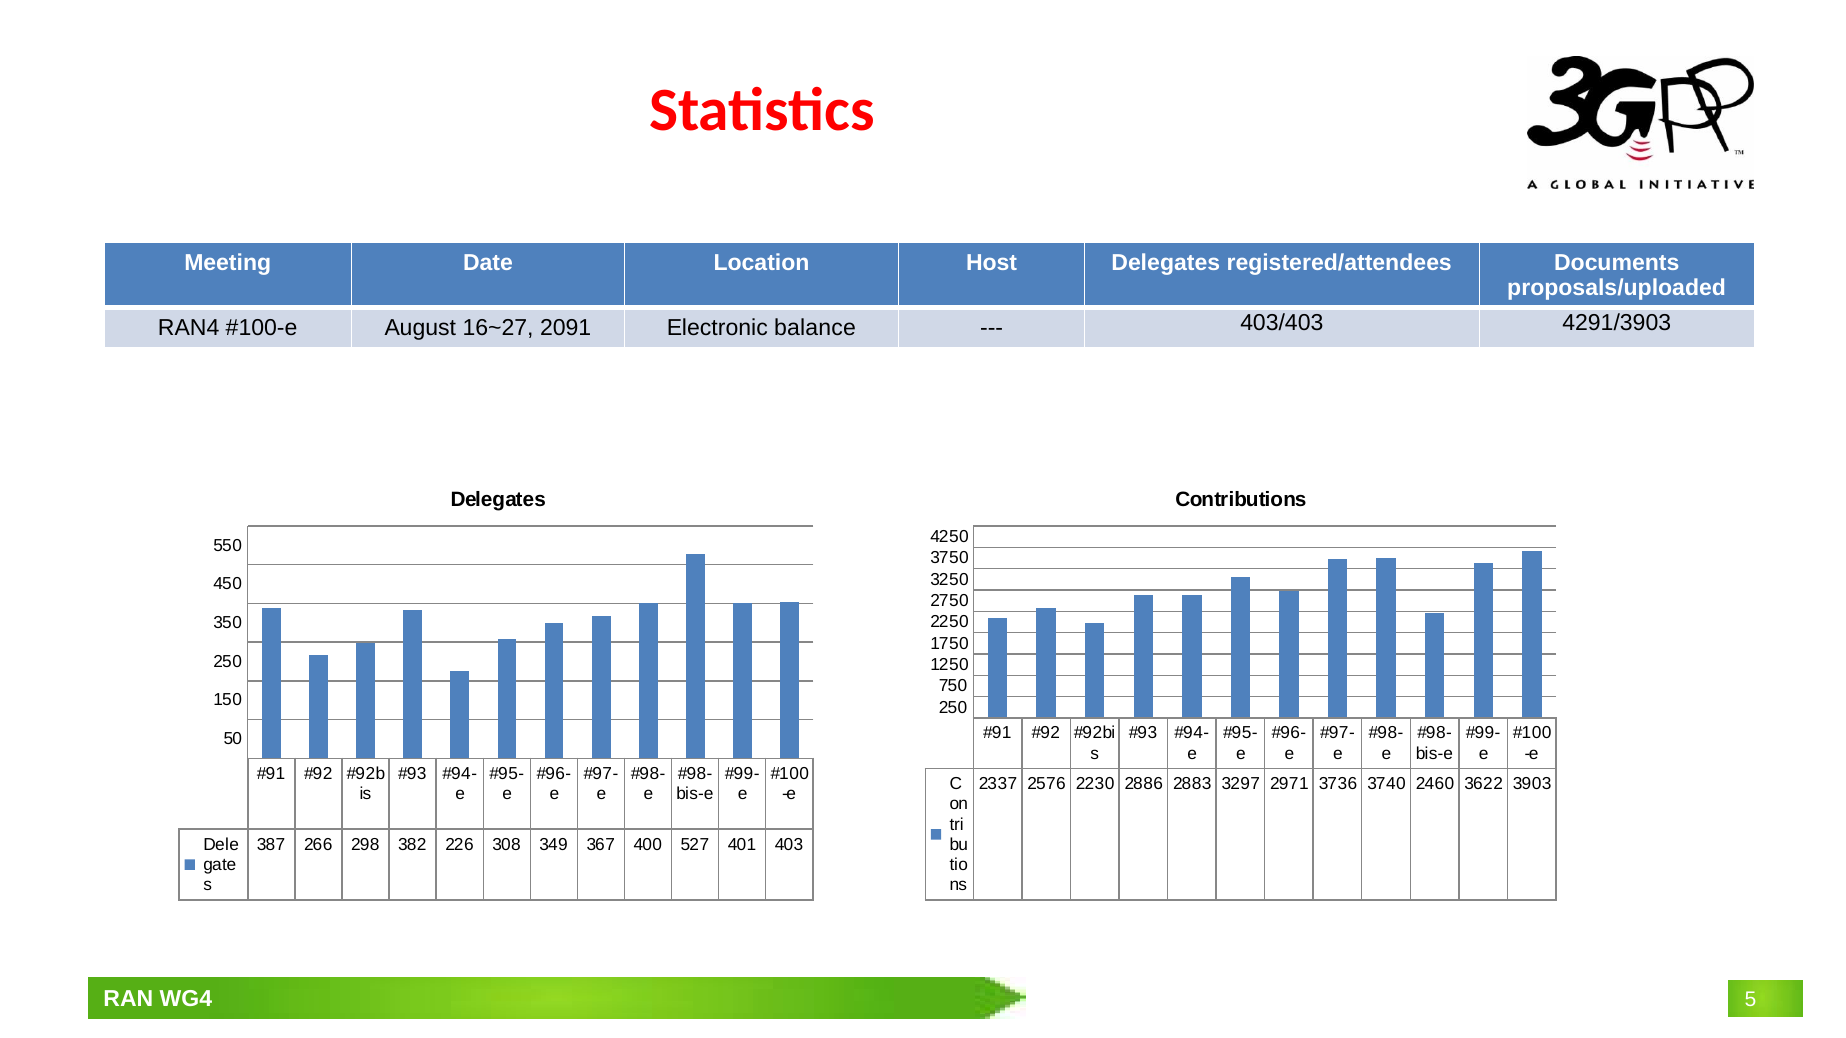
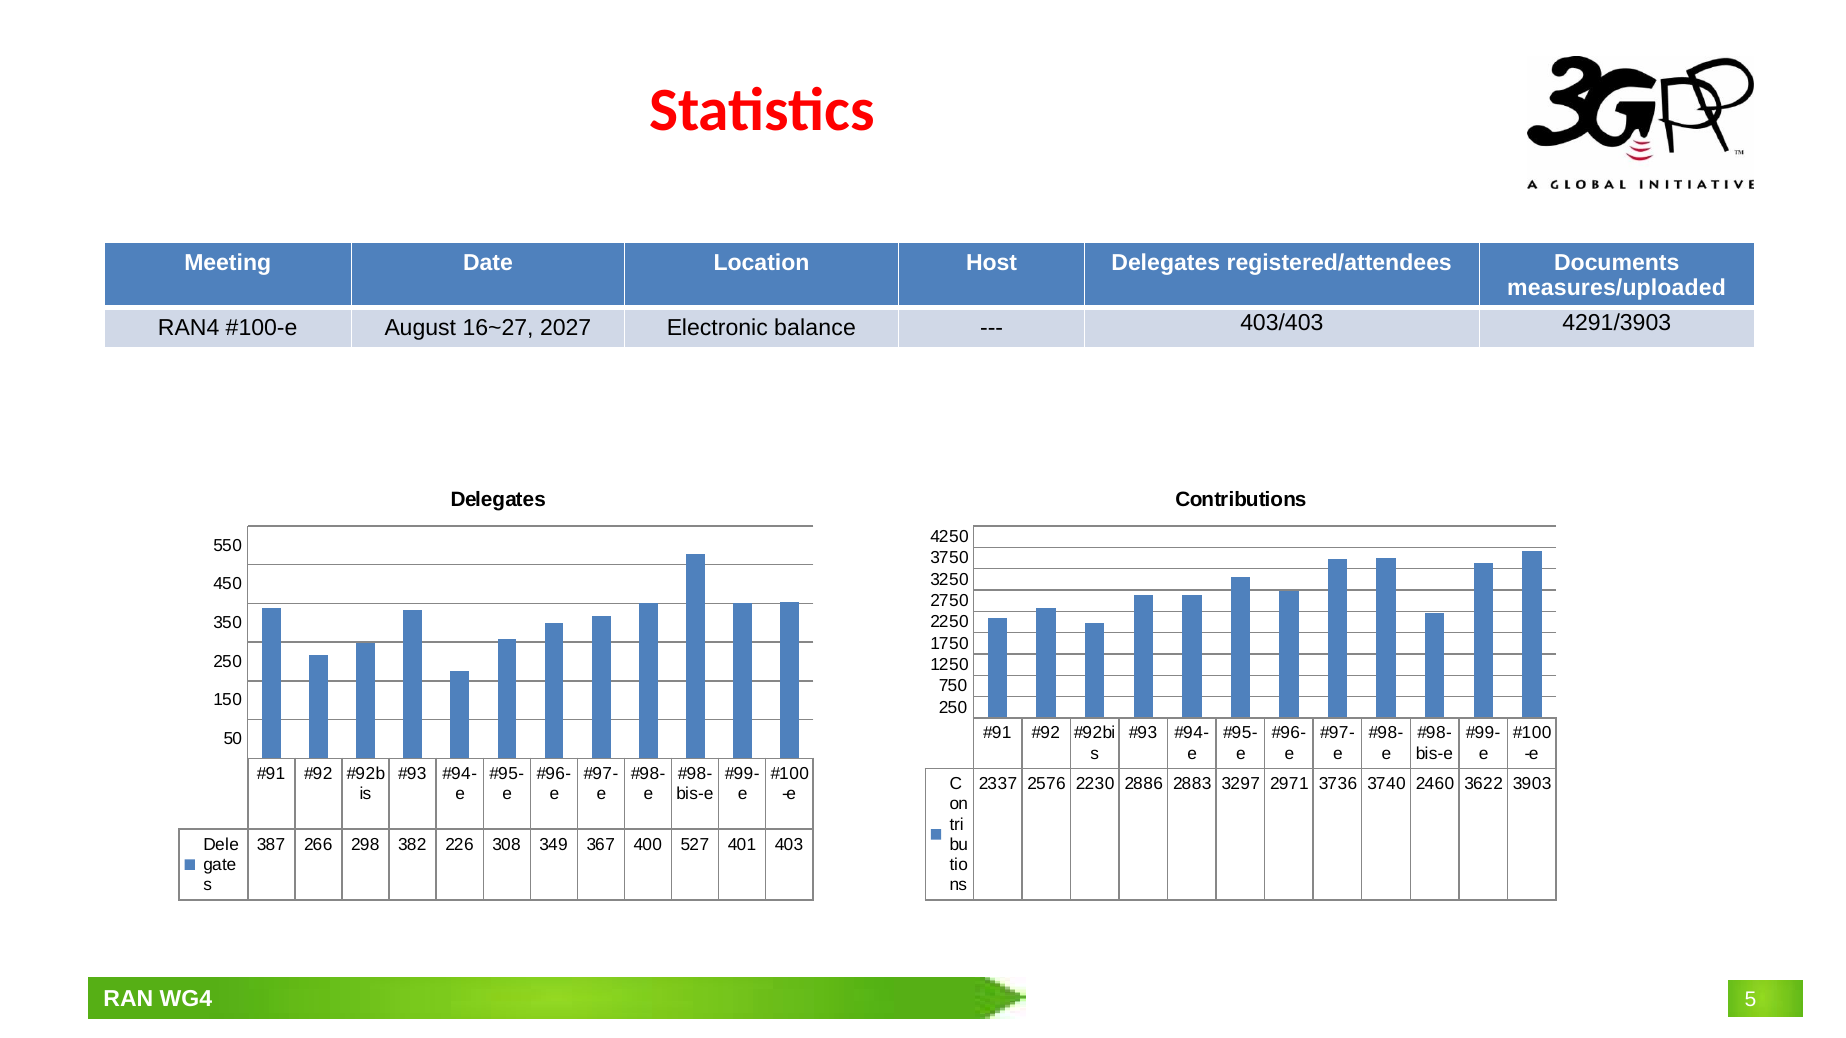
proposals/uploaded: proposals/uploaded -> measures/uploaded (1617, 288)
2091: 2091 -> 2027 (566, 328)
